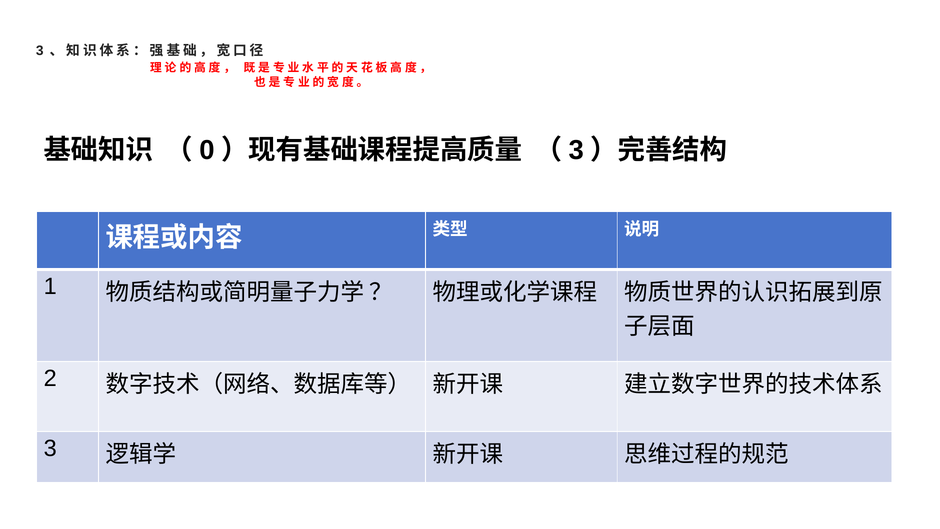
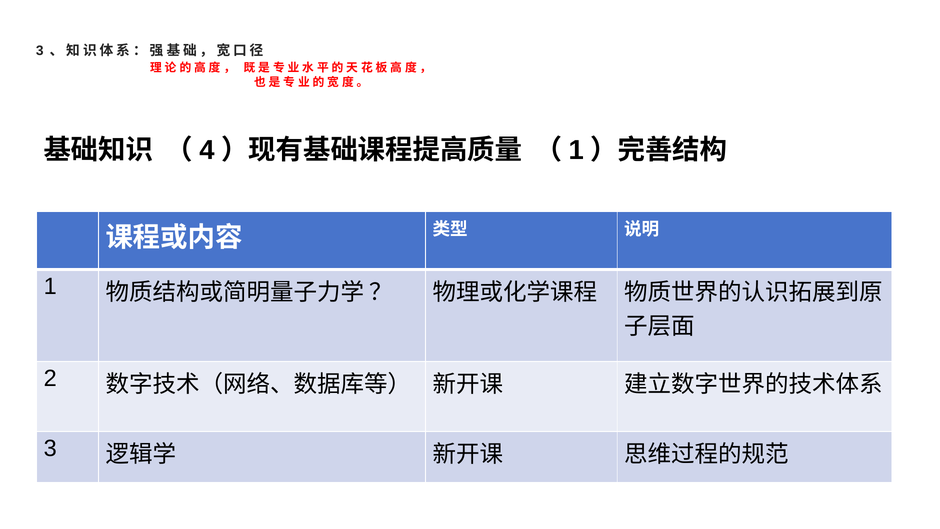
0: 0 -> 4 (207, 150)
3: 3 -> 1 (576, 150)
